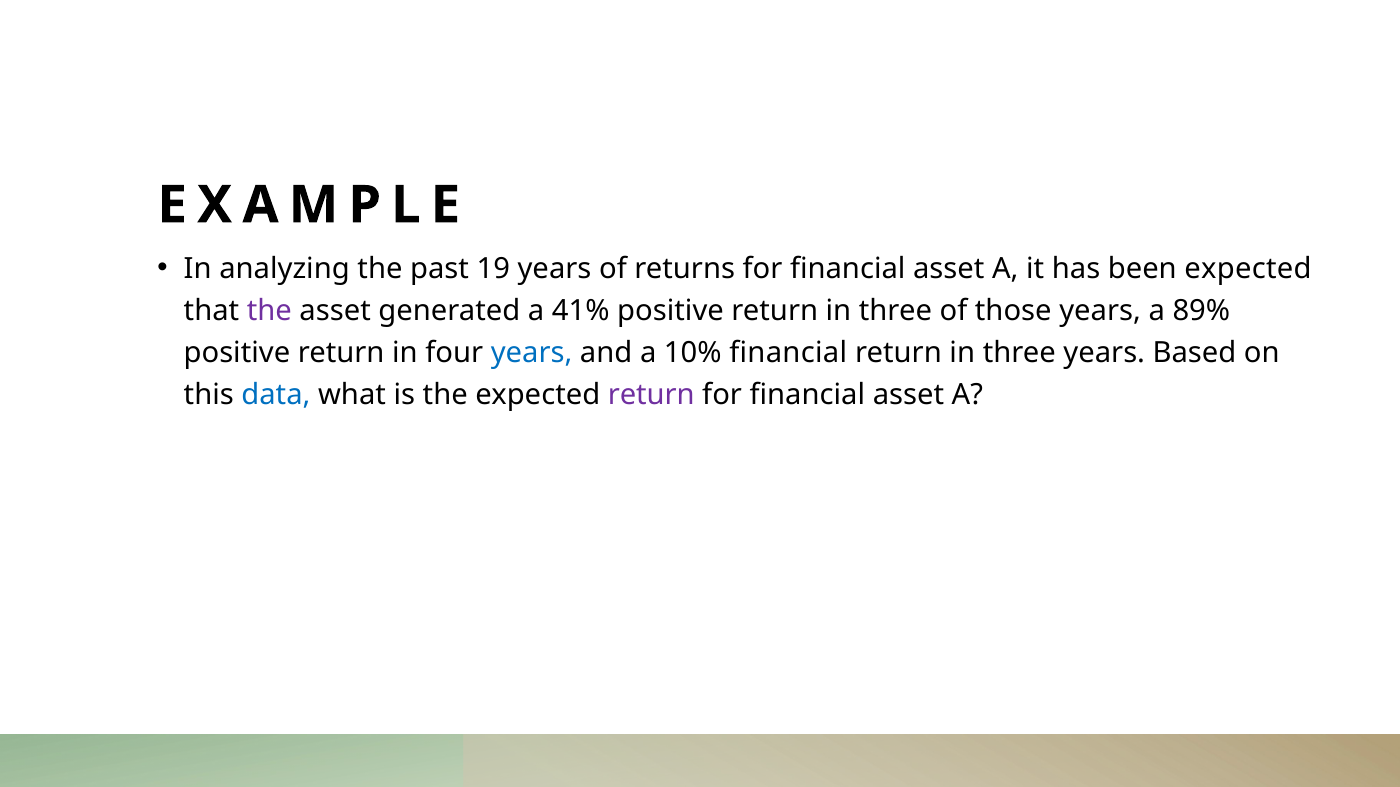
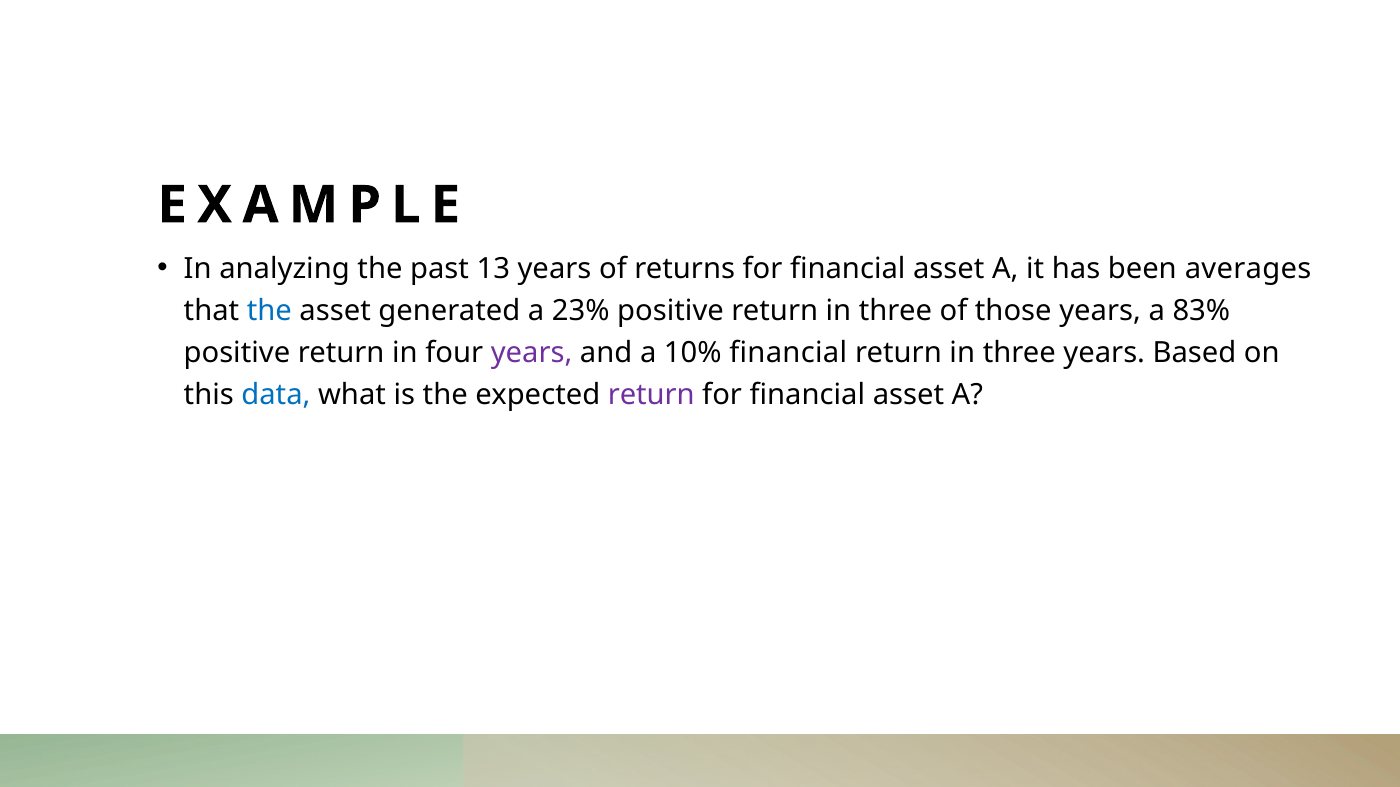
19: 19 -> 13 (493, 269)
been expected: expected -> averages (1248, 269)
the colour: purple -> blue (269, 311)
41%: 41% -> 23% (581, 311)
89%: 89% -> 83% (1201, 311)
years colour: blue -> purple (532, 353)
